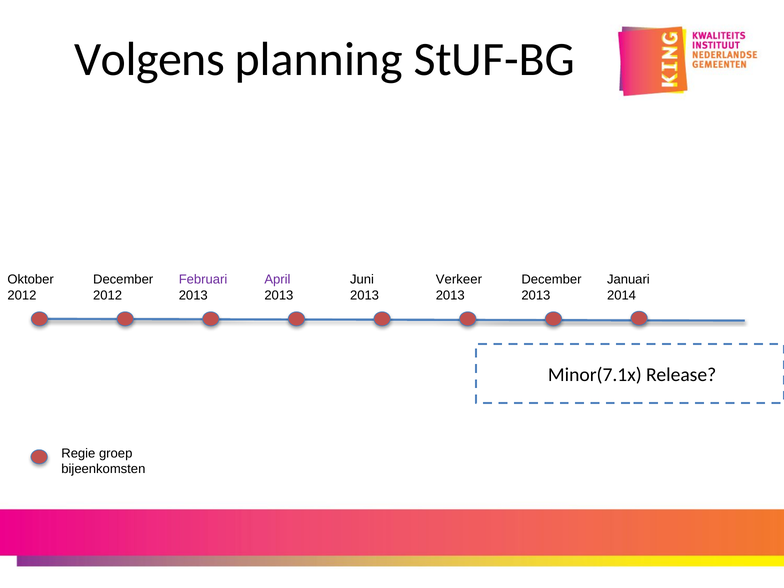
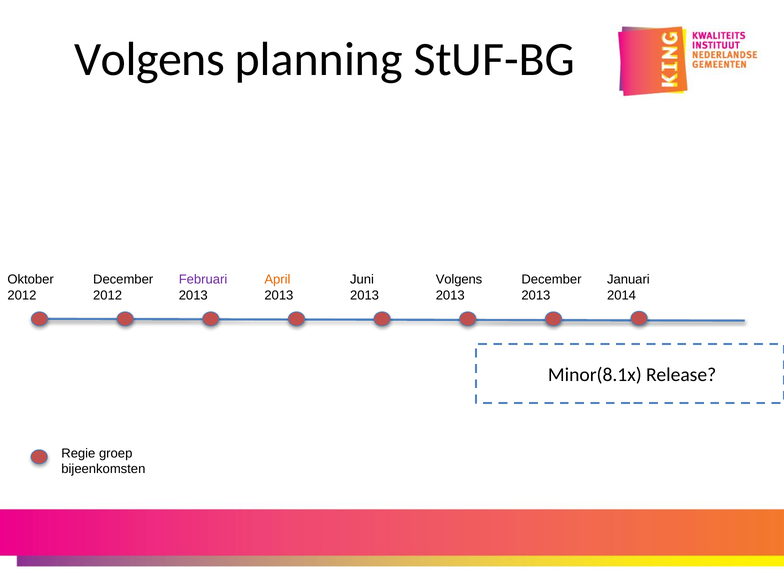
April colour: purple -> orange (277, 280)
Verkeer: Verkeer -> Volgens (459, 280)
Minor(7.1x: Minor(7.1x -> Minor(8.1x (595, 375)
